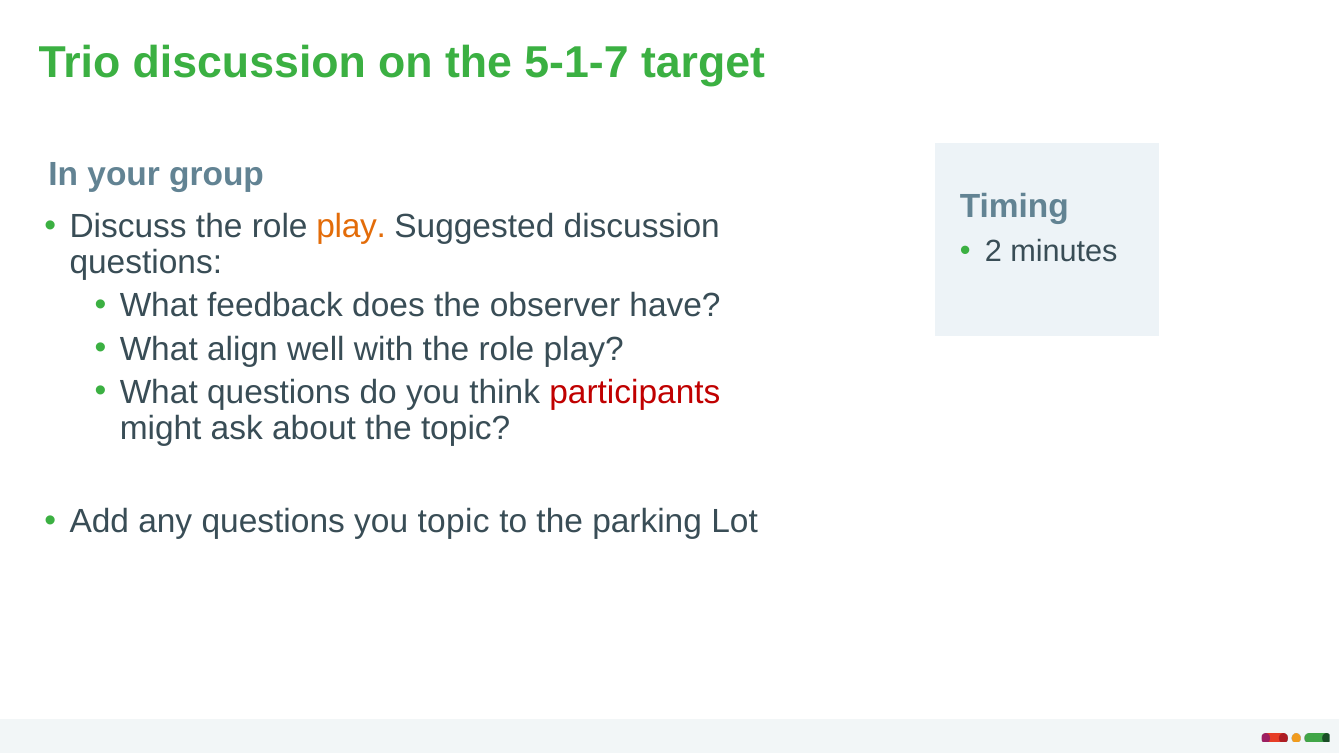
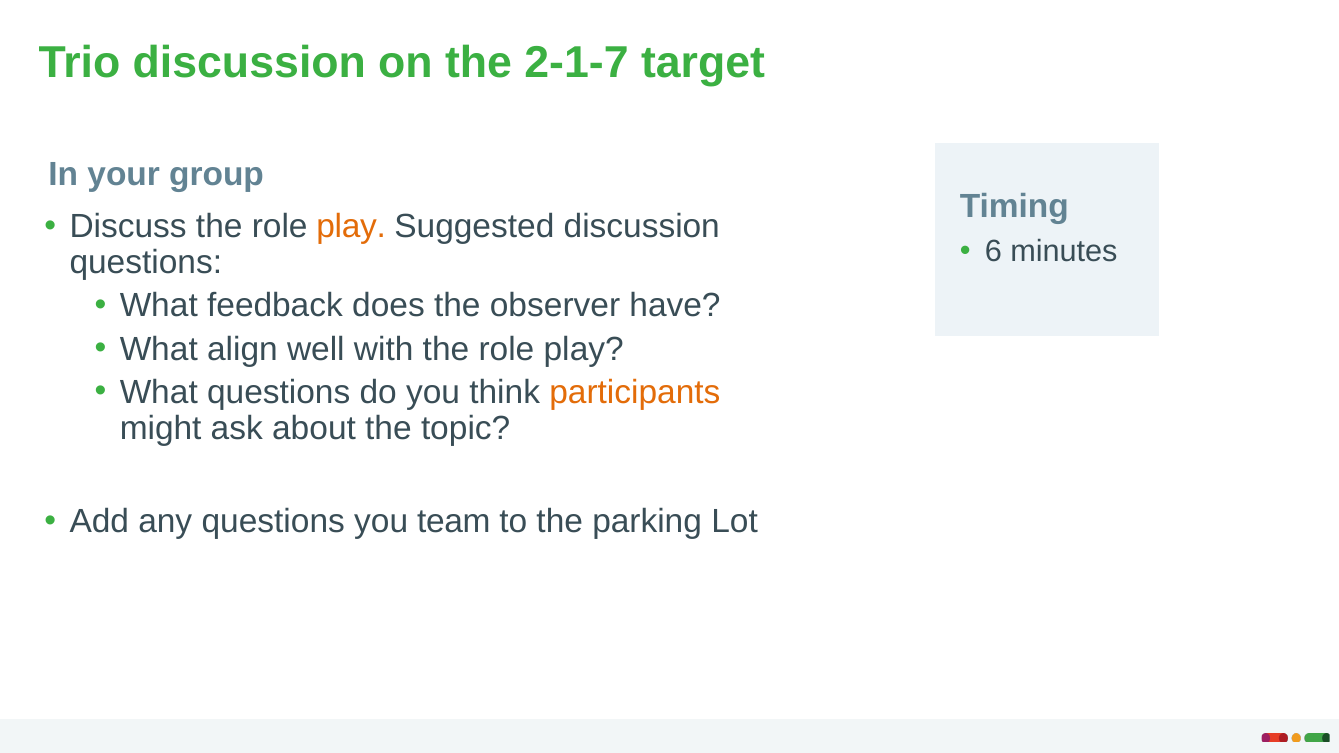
5-1-7: 5-1-7 -> 2-1-7 (576, 63)
2: 2 -> 6 (993, 251)
participants colour: red -> orange (635, 392)
you topic: topic -> team (454, 522)
